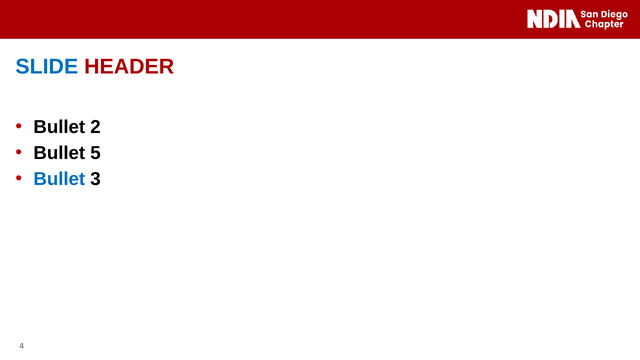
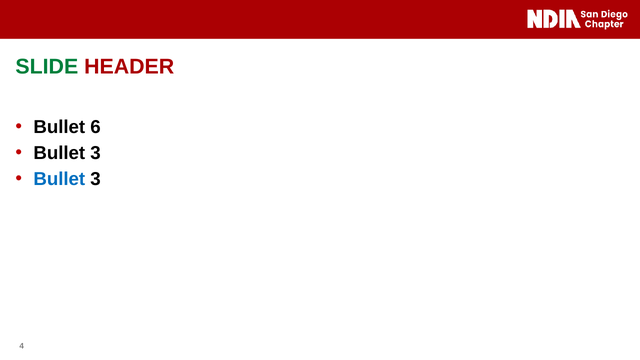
SLIDE colour: blue -> green (47, 67)
2: 2 -> 6 (95, 127)
5: 5 -> 3 (95, 153)
